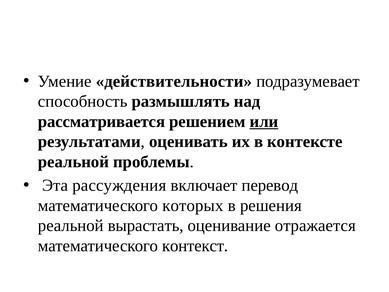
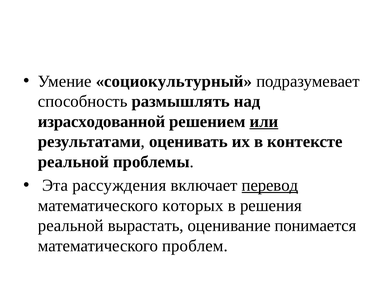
действительности: действительности -> социокультурный (174, 81)
рассматривается: рассматривается -> израсходованной (102, 121)
перевод underline: none -> present (270, 185)
отражается: отражается -> понимается (315, 225)
контекст: контекст -> проблем (195, 246)
